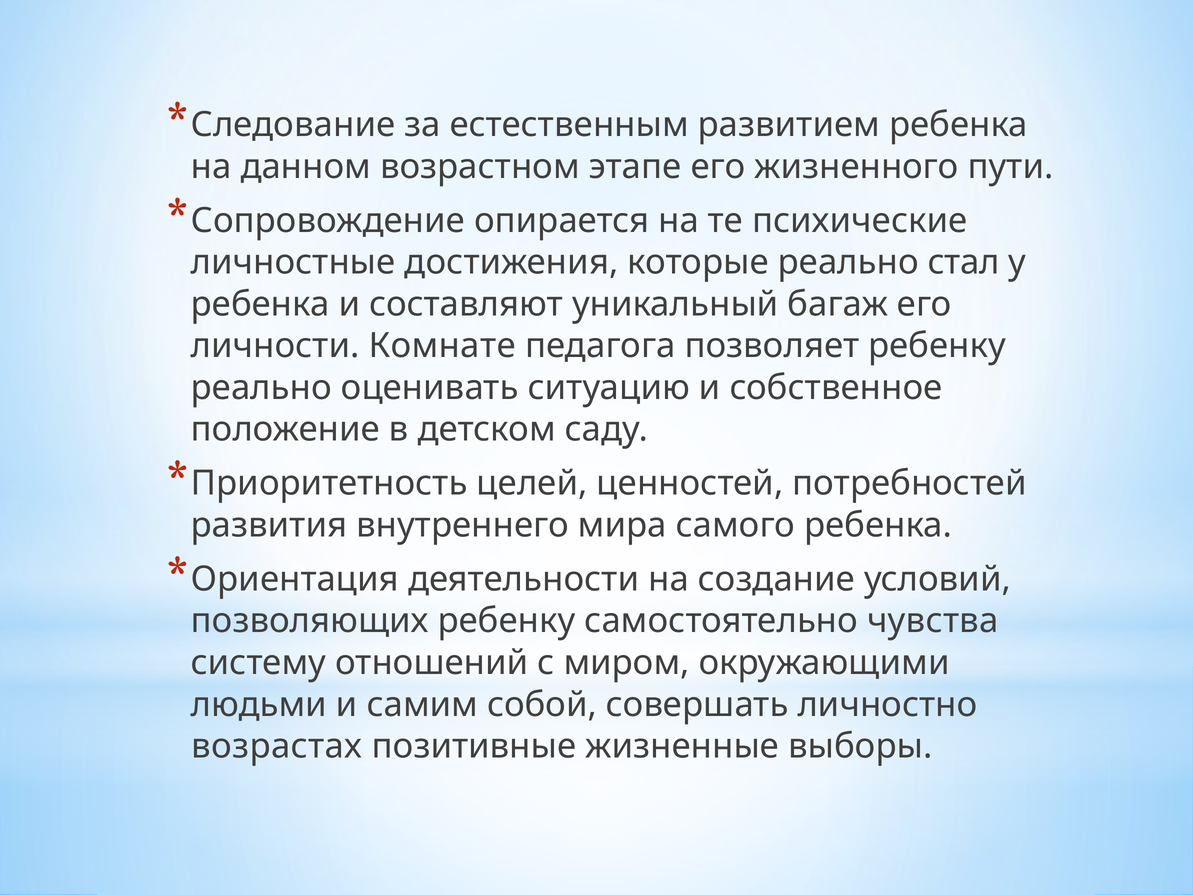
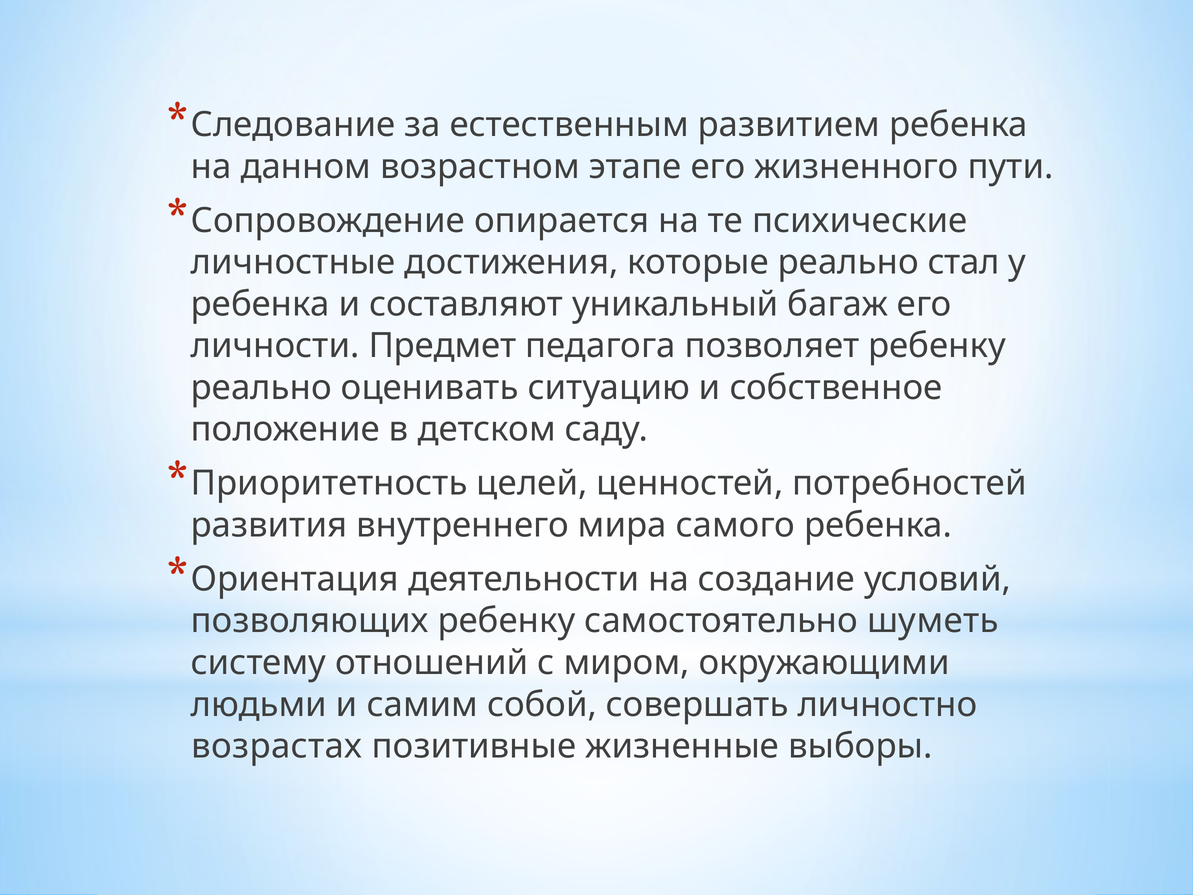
Комнате: Комнате -> Предмет (442, 346)
чувства: чувства -> шуметь (933, 621)
